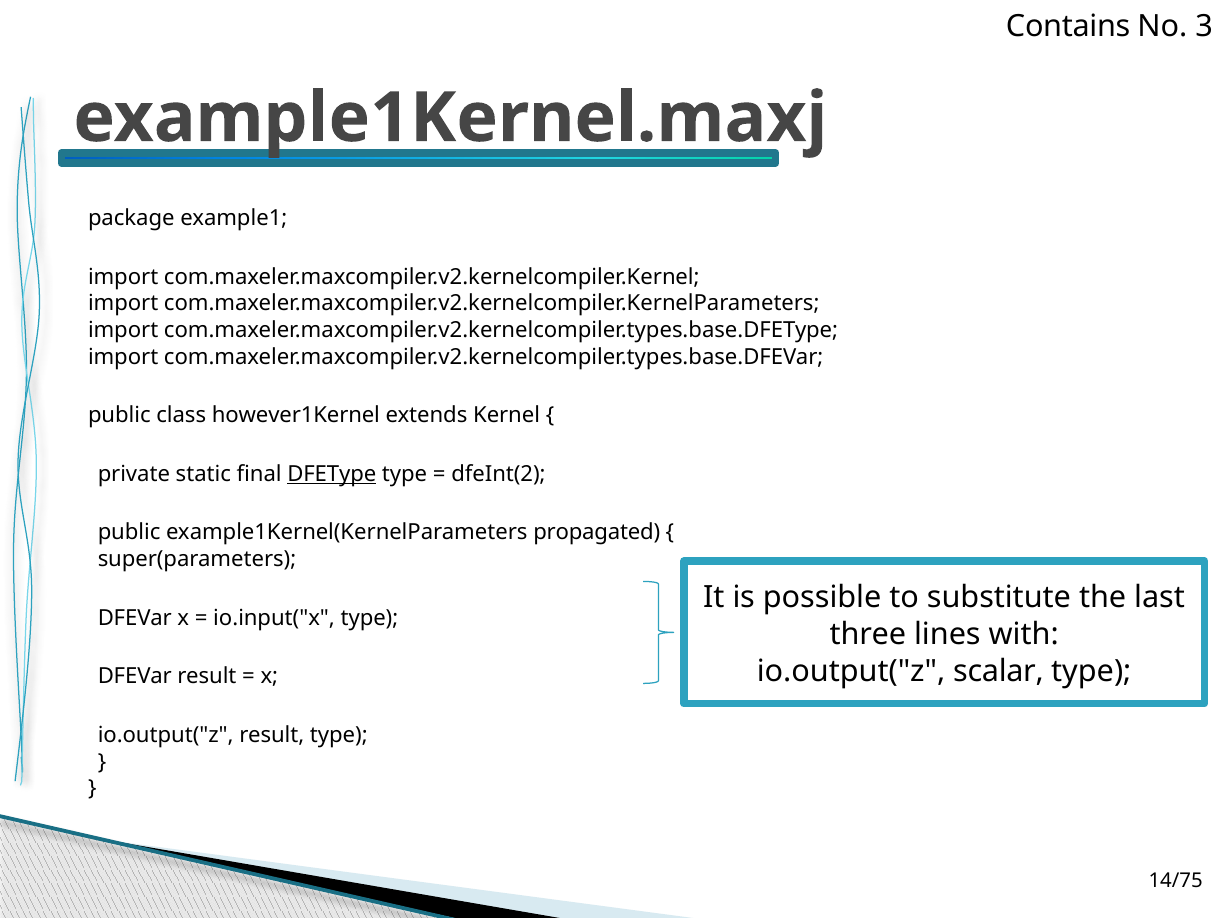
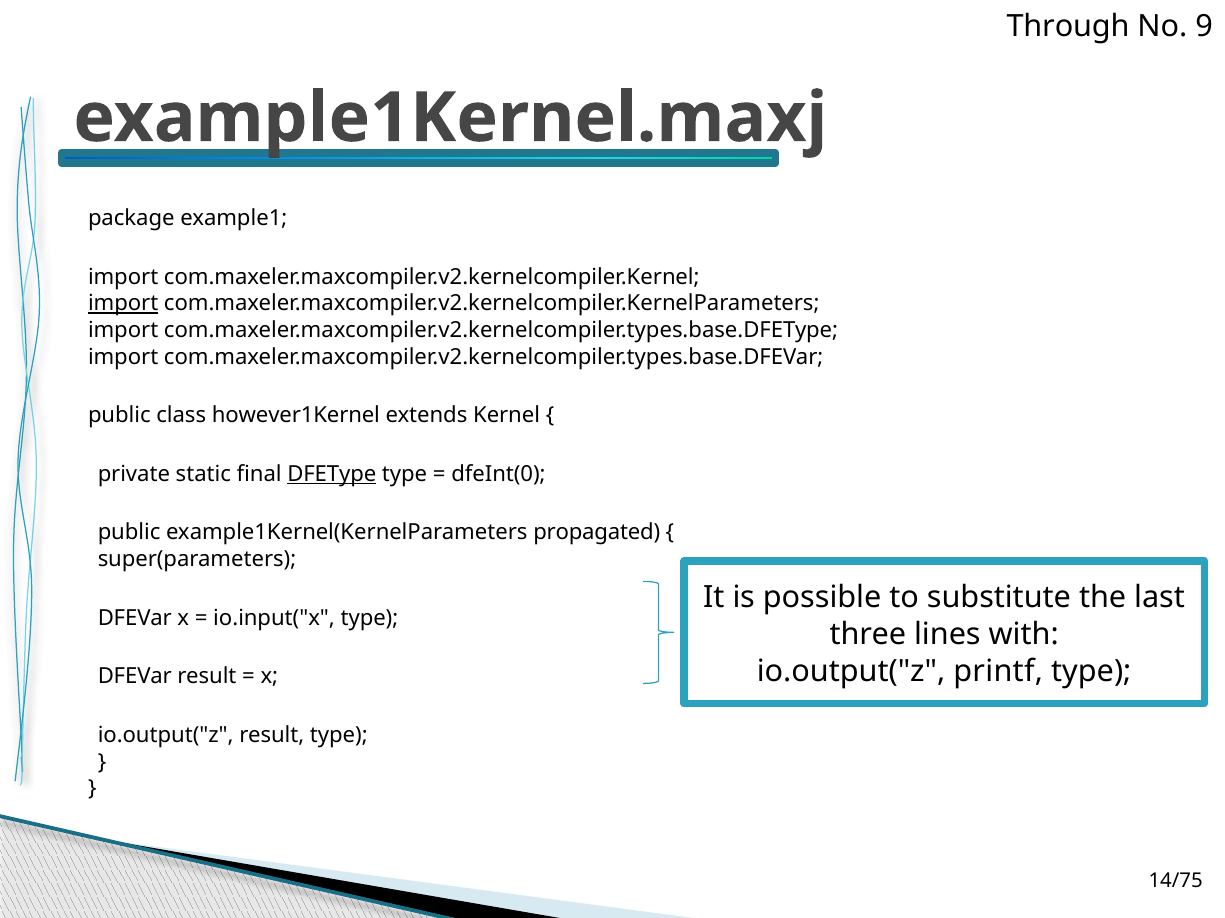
Contains: Contains -> Through (1068, 27)
3: 3 -> 9 (1204, 27)
import underline: none -> present (123, 304)
dfeInt(2: dfeInt(2 -> dfeInt(0 (498, 474)
scalar: scalar -> printf (998, 672)
